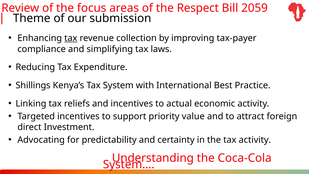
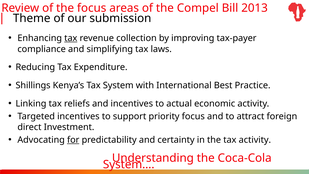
Respect: Respect -> Compel (198, 8)
2059: 2059 -> 2013 (255, 8)
priority value: value -> focus (193, 116)
for underline: none -> present (73, 140)
